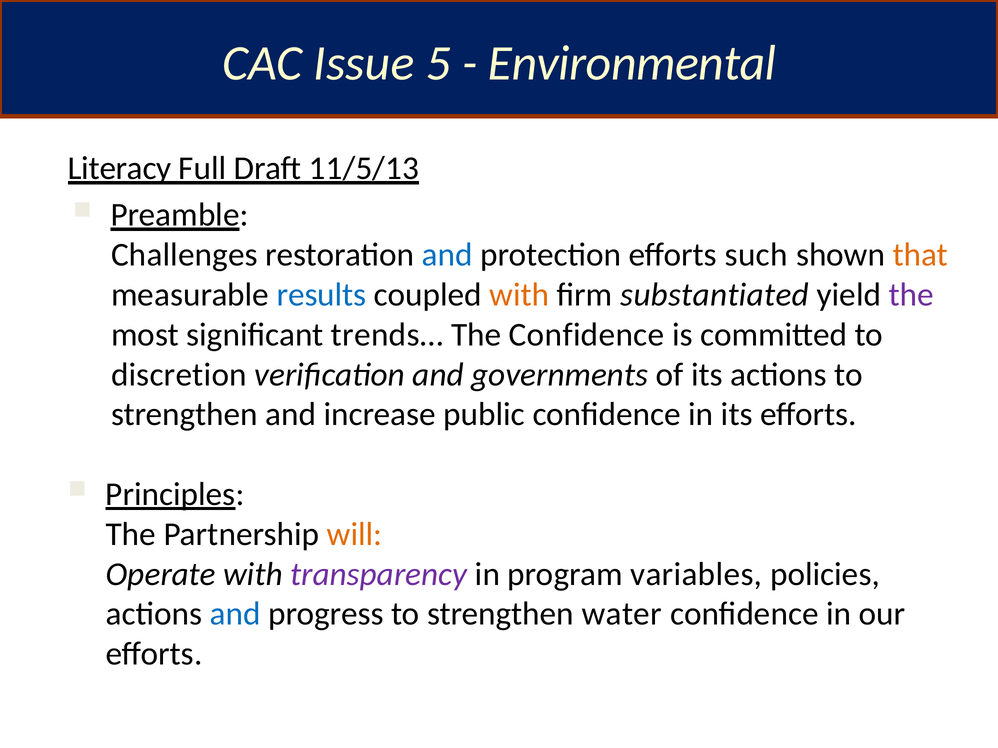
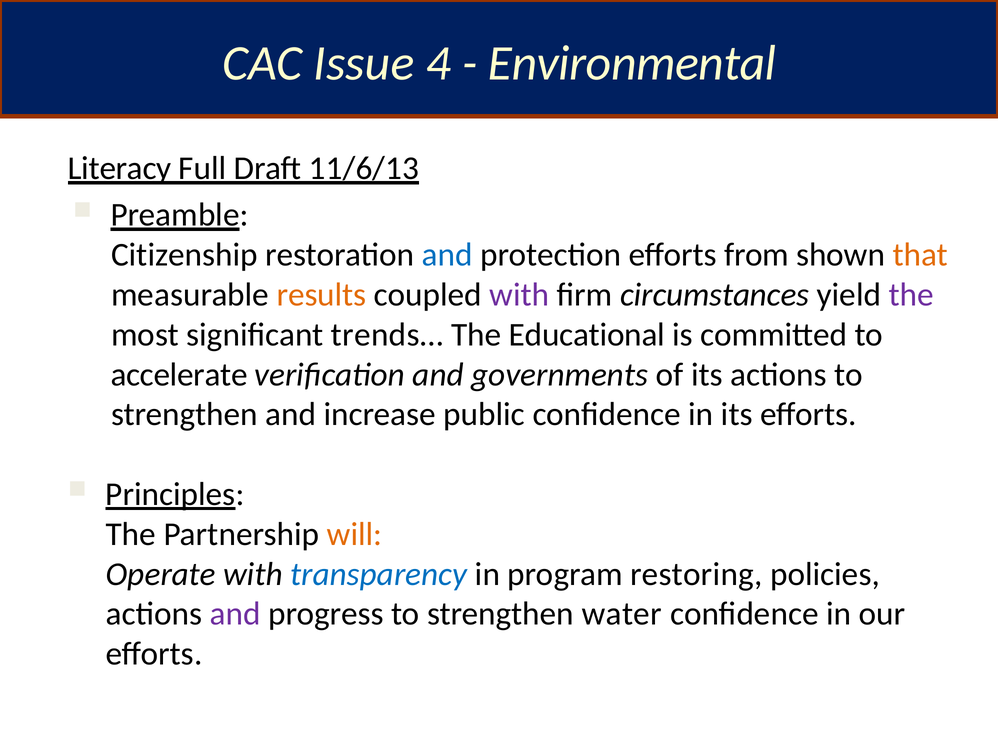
5: 5 -> 4 (438, 63)
11/5/13: 11/5/13 -> 11/6/13 (364, 169)
Challenges: Challenges -> Citizenship (184, 255)
such: such -> from (757, 255)
results colour: blue -> orange (322, 295)
with colour: orange -> purple (519, 295)
substantiated: substantiated -> circumstances (715, 295)
The Confidence: Confidence -> Educational (587, 335)
discretion: discretion -> accelerate (179, 375)
transparency colour: purple -> blue (379, 574)
variables: variables -> restoring (696, 574)
and colour: blue -> purple (235, 614)
